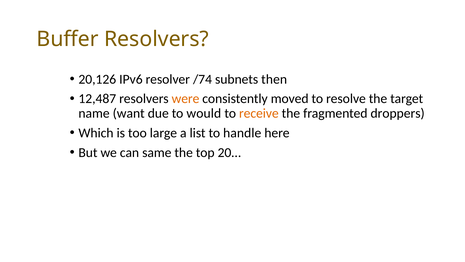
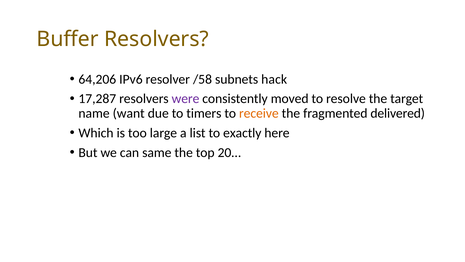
20,126: 20,126 -> 64,206 (97, 79)
/74: /74 -> /58 (202, 79)
then: then -> hack (274, 79)
12,487: 12,487 -> 17,287 (97, 99)
were colour: orange -> purple (185, 99)
would: would -> timers (204, 113)
droppers: droppers -> delivered (398, 113)
handle: handle -> exactly (242, 133)
